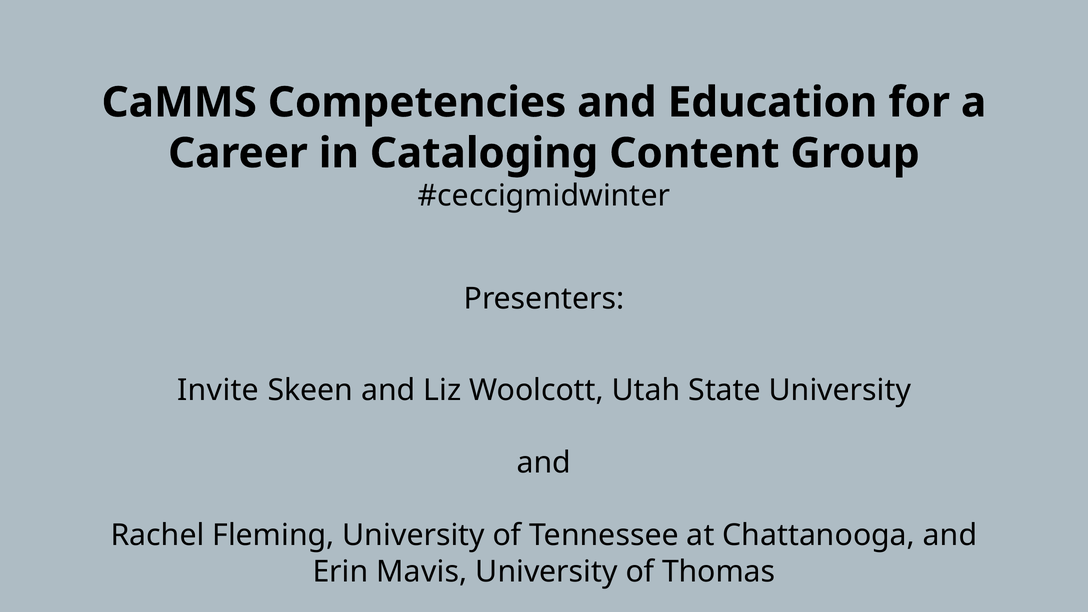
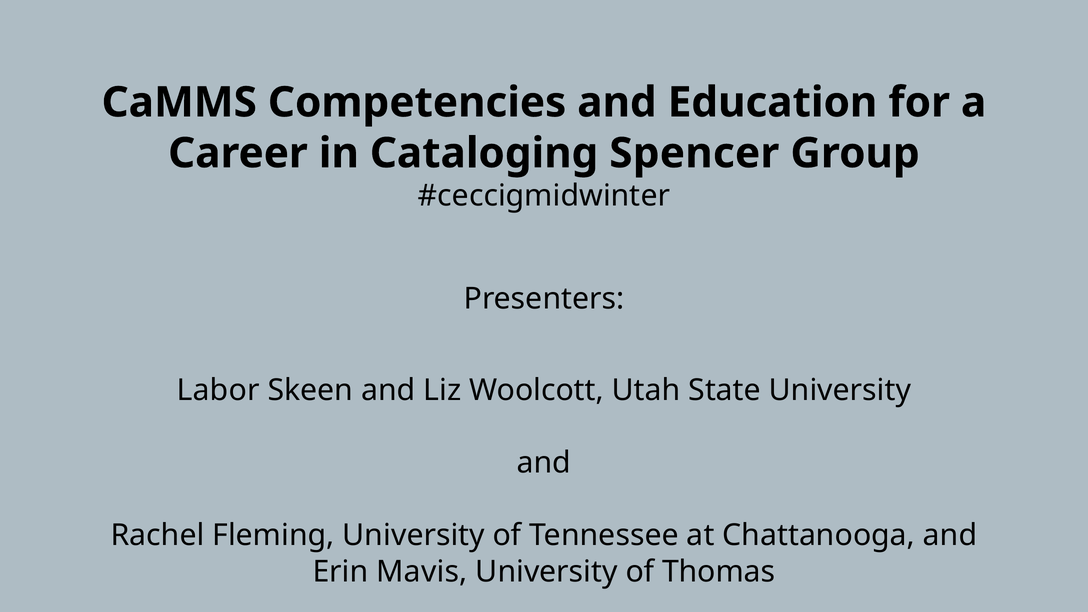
Content: Content -> Spencer (694, 153)
Invite: Invite -> Labor (218, 390)
